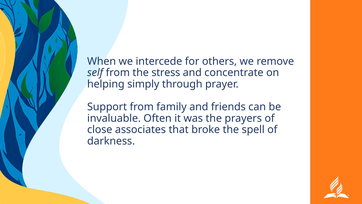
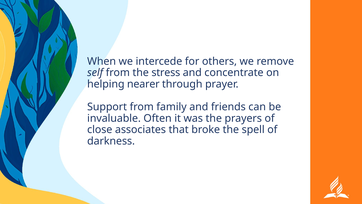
simply: simply -> nearer (143, 84)
